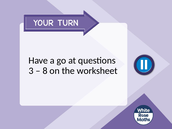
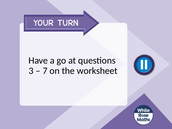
8: 8 -> 7 (45, 71)
